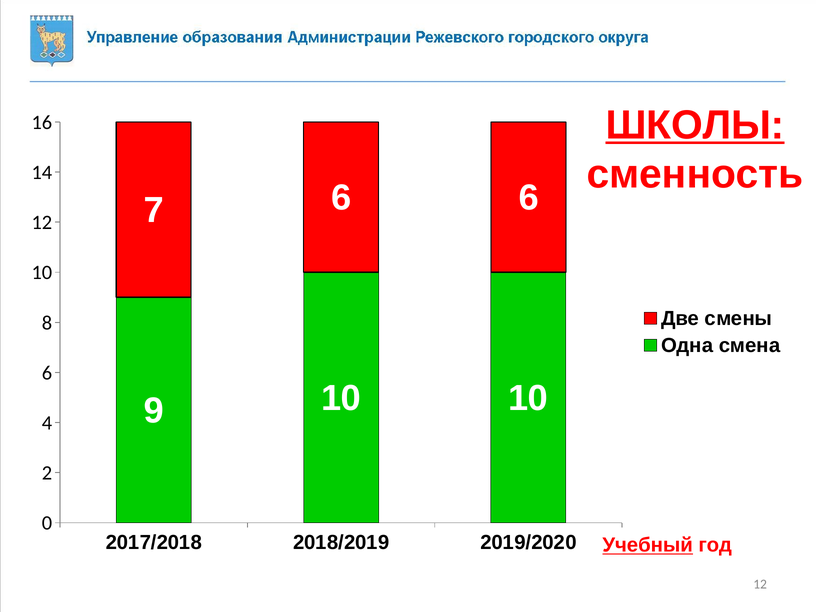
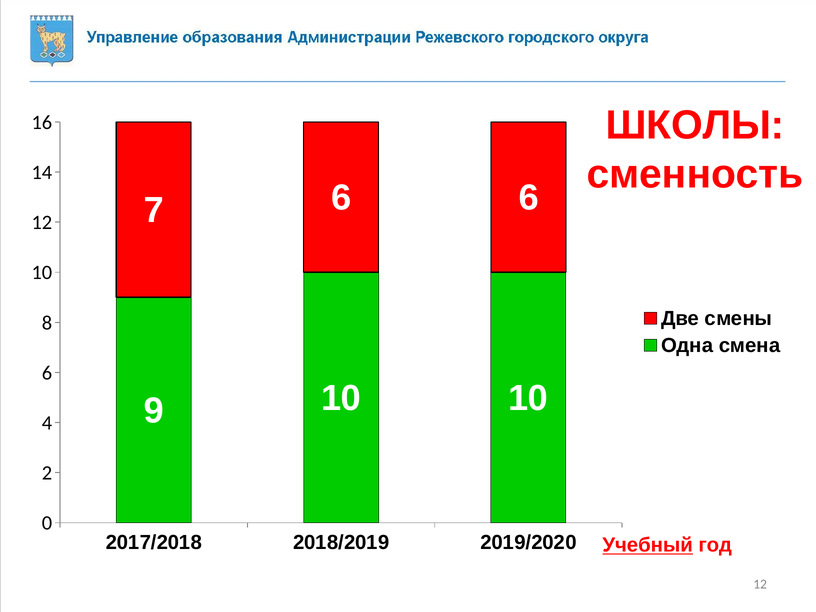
ШКОЛЫ underline: present -> none (695, 125)
